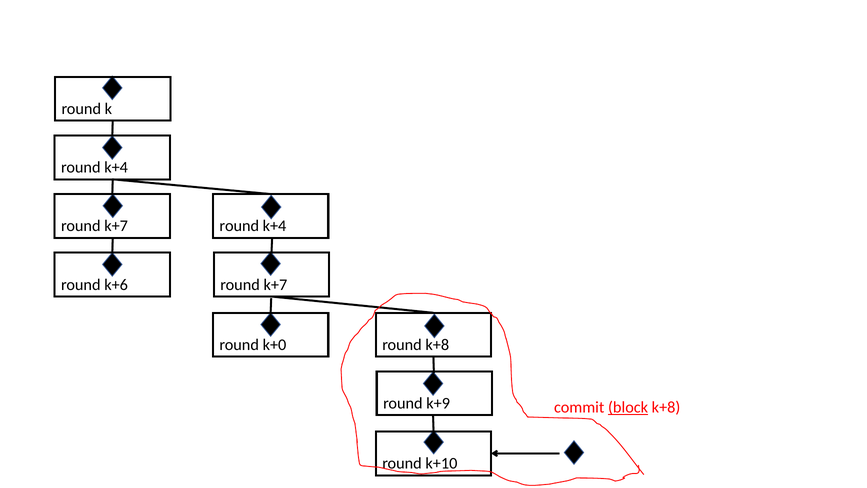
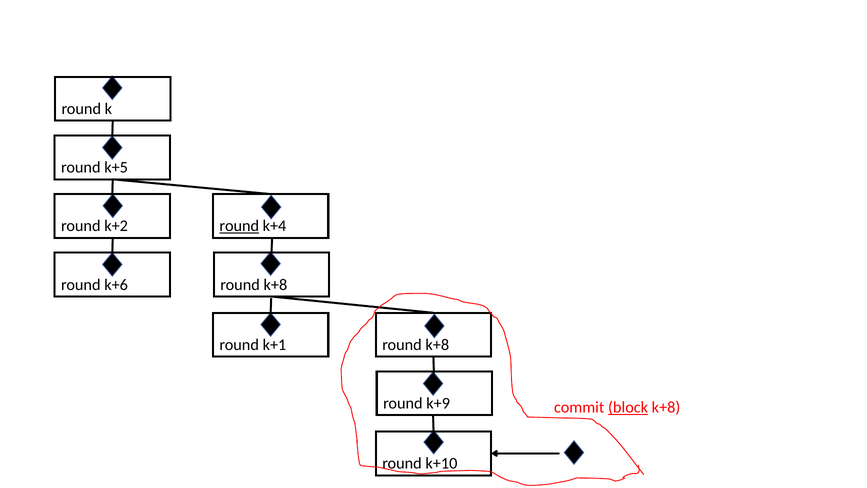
k+4: k+4 -> k+5 (116, 167)
k+7: k+7 -> k+2 (116, 226)
round underline: none -> present (239, 226)
k+7: k+7 -> k+8 (275, 285)
k+0: k+0 -> k+1 (274, 345)
